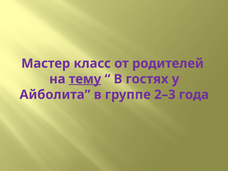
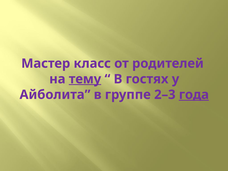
года underline: none -> present (194, 95)
